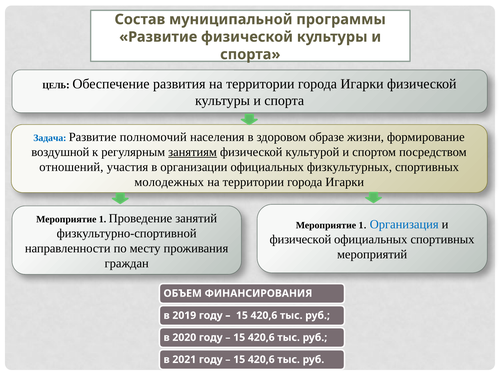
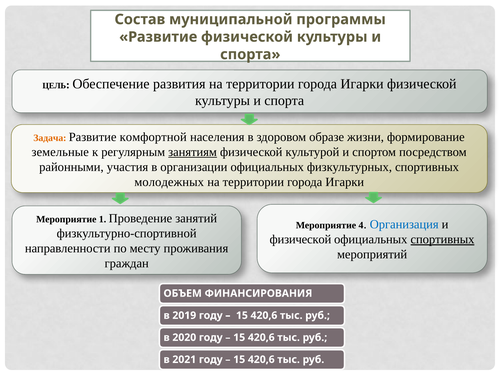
Задача colour: blue -> orange (50, 138)
полномочий: полномочий -> комфортной (153, 137)
воздушной: воздушной -> земельные (60, 152)
отношений: отношений -> районными (71, 167)
1: 1 -> 4 (361, 225)
спортивных underline: none -> present (442, 239)
